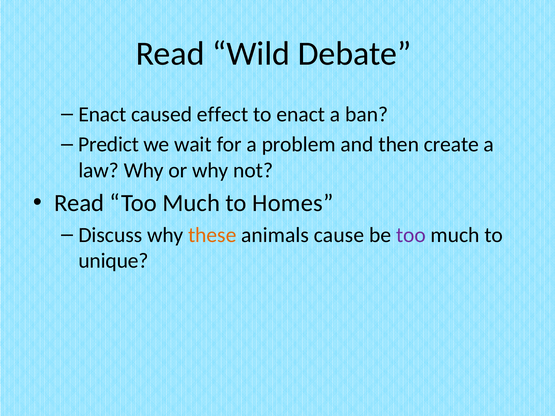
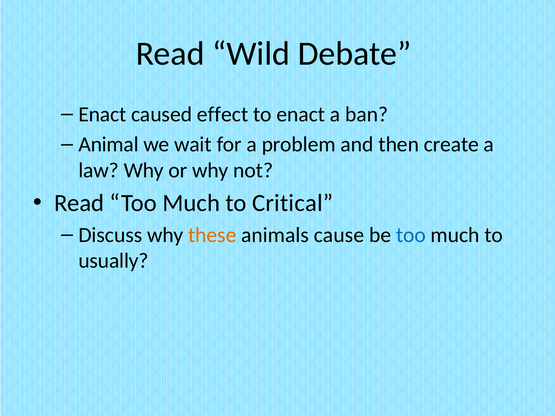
Predict: Predict -> Animal (109, 144)
Homes: Homes -> Critical (293, 203)
too colour: purple -> blue (411, 235)
unique: unique -> usually (113, 261)
